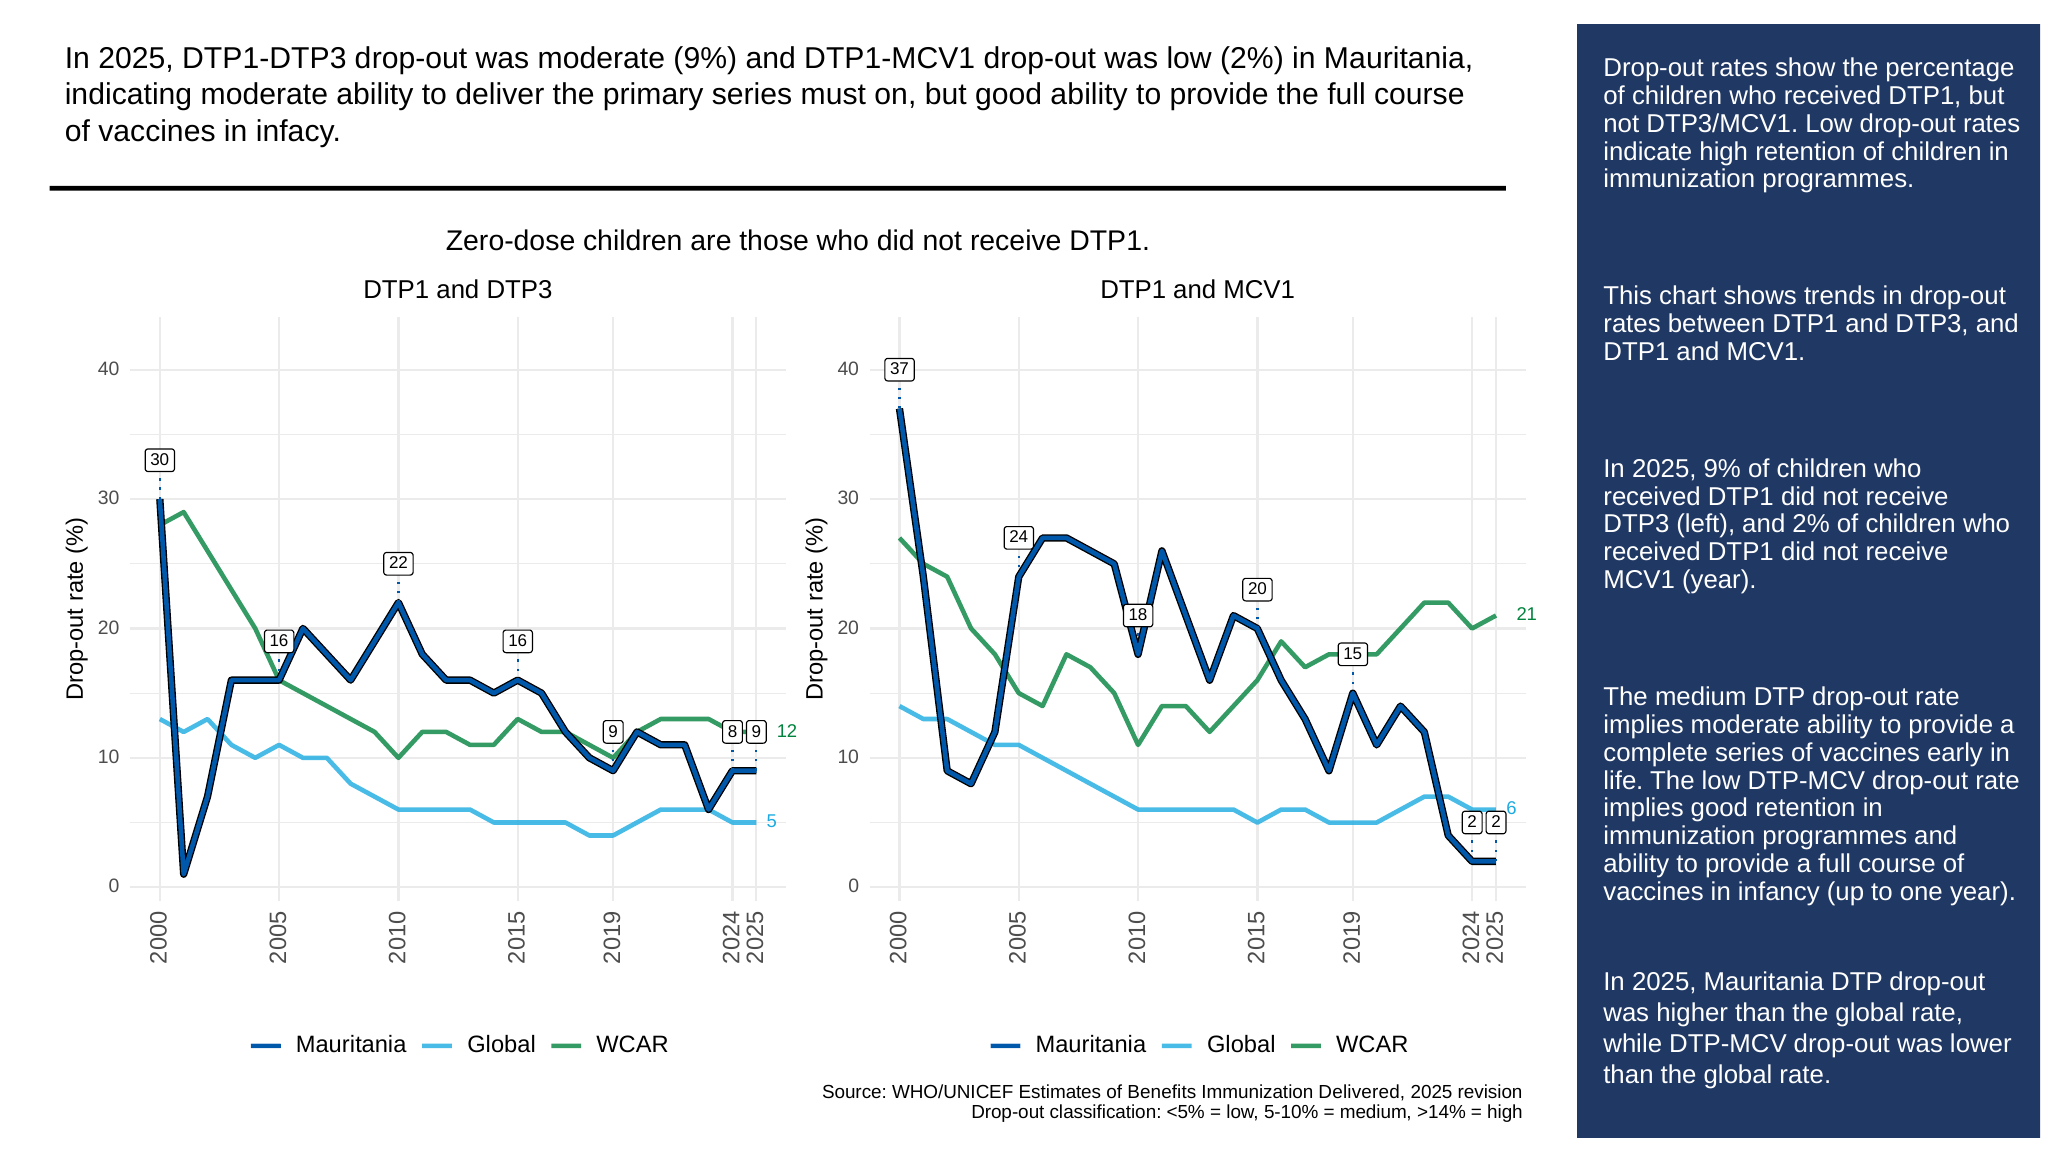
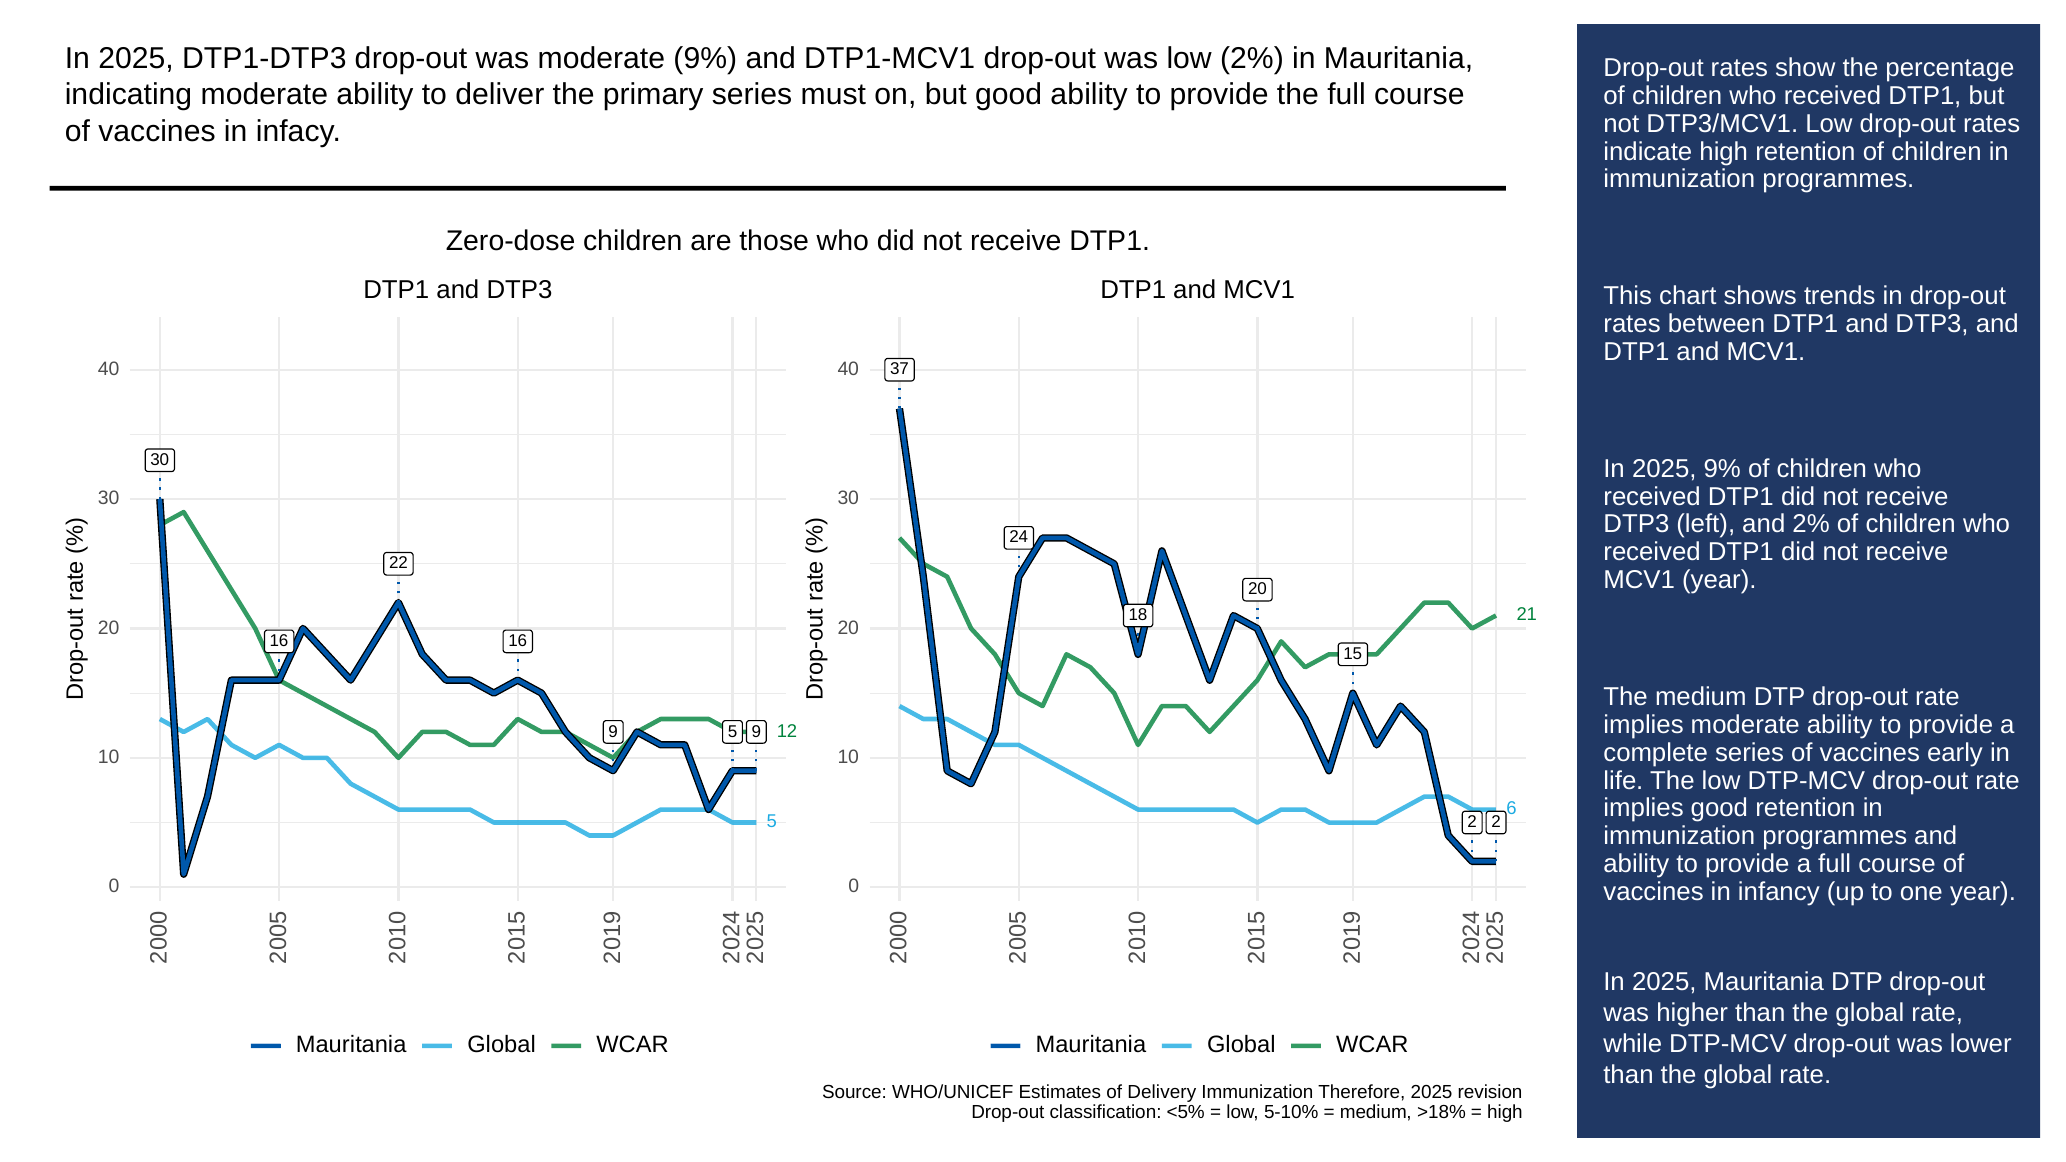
8: 8 -> 5 (733, 731)
Benefits: Benefits -> Delivery (1162, 1092)
Delivered: Delivered -> Therefore (1362, 1092)
>14%: >14% -> >18% (1441, 1113)
